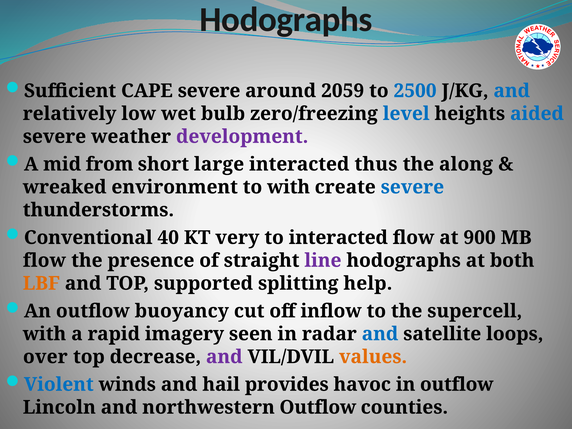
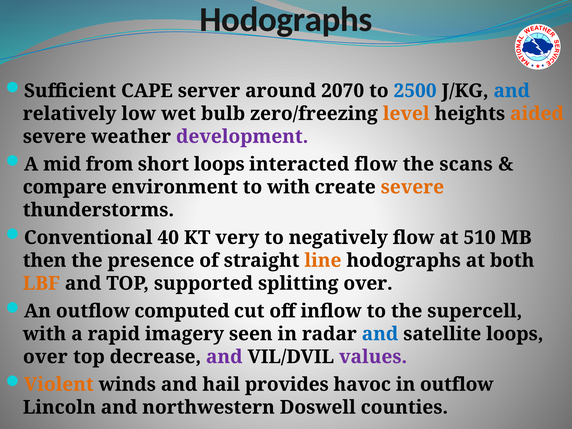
CAPE severe: severe -> server (209, 91)
2059: 2059 -> 2070 (343, 91)
level colour: blue -> orange (406, 114)
aided colour: blue -> orange (537, 114)
short large: large -> loops (219, 164)
interacted thus: thus -> flow (376, 164)
along: along -> scans (466, 164)
wreaked: wreaked -> compare (65, 187)
severe colour: blue -> orange (412, 187)
to interacted: interacted -> negatively (338, 238)
900: 900 -> 510 (480, 238)
flow: flow -> then (45, 261)
line colour: purple -> orange (323, 261)
splitting help: help -> over (368, 283)
buoyancy: buoyancy -> computed (182, 311)
values colour: orange -> purple (373, 357)
Violent colour: blue -> orange (59, 384)
northwestern Outflow: Outflow -> Doswell (318, 407)
